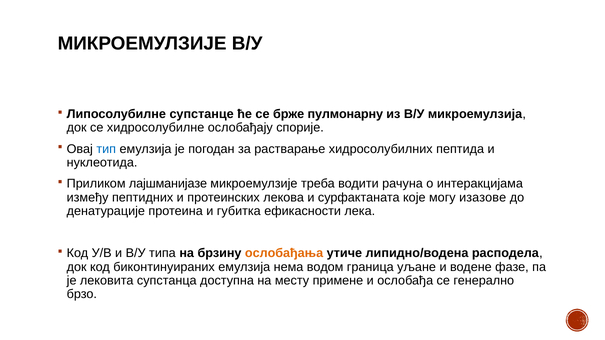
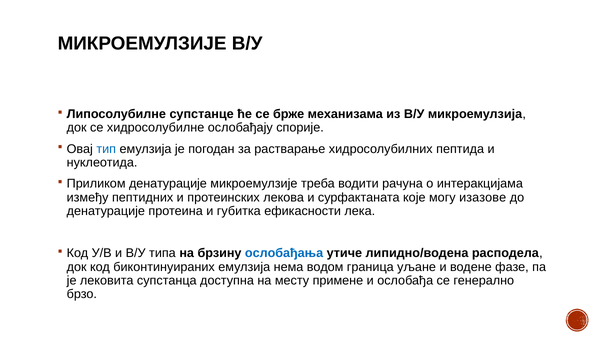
пулмонарну: пулмонарну -> механизама (345, 114)
Приликом лајшманијазе: лајшманијазе -> денатурације (168, 184)
ослобађања colour: orange -> blue (284, 254)
